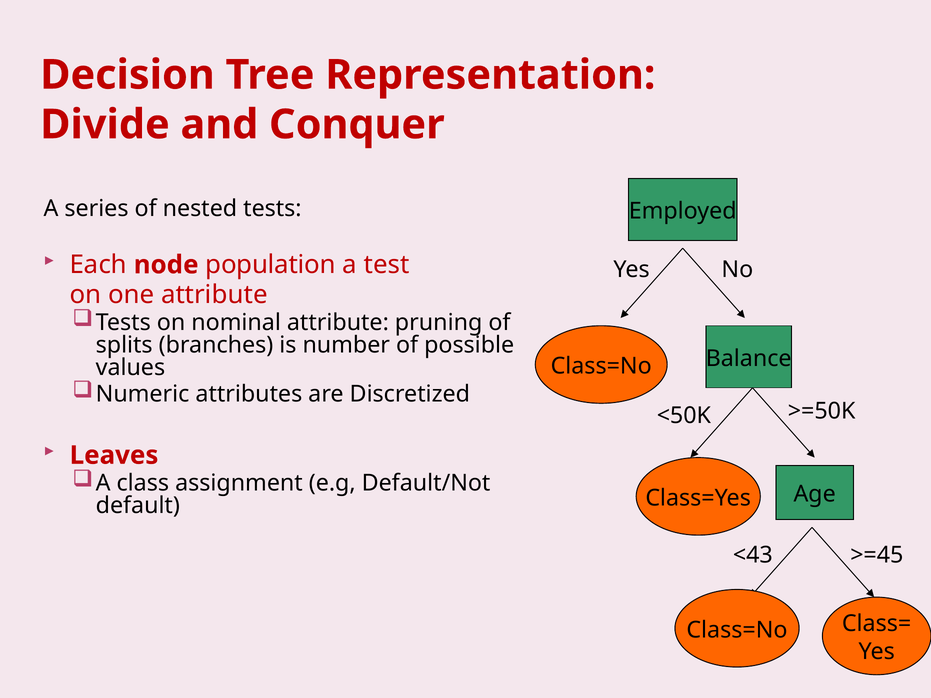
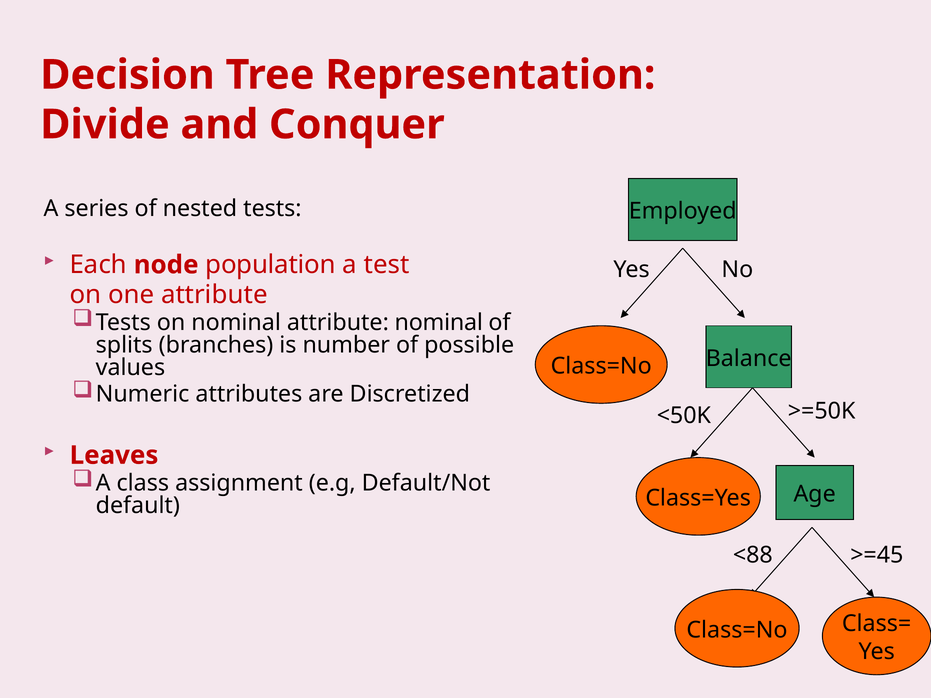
attribute pruning: pruning -> nominal (439, 323)
<43: <43 -> <88 (753, 555)
